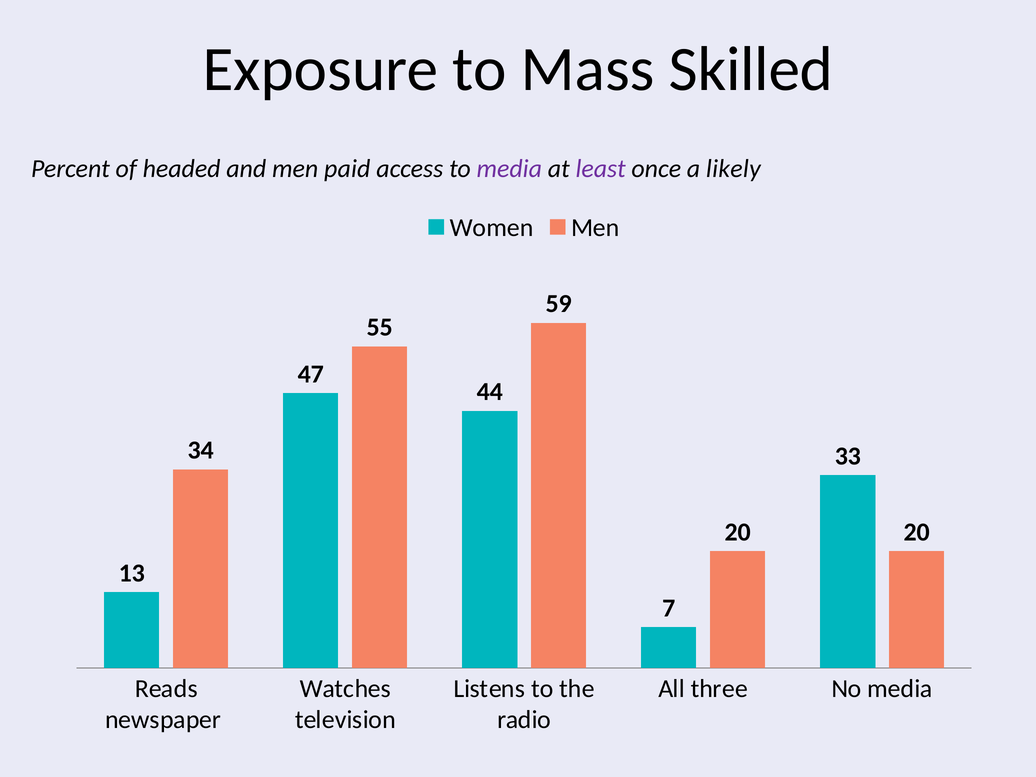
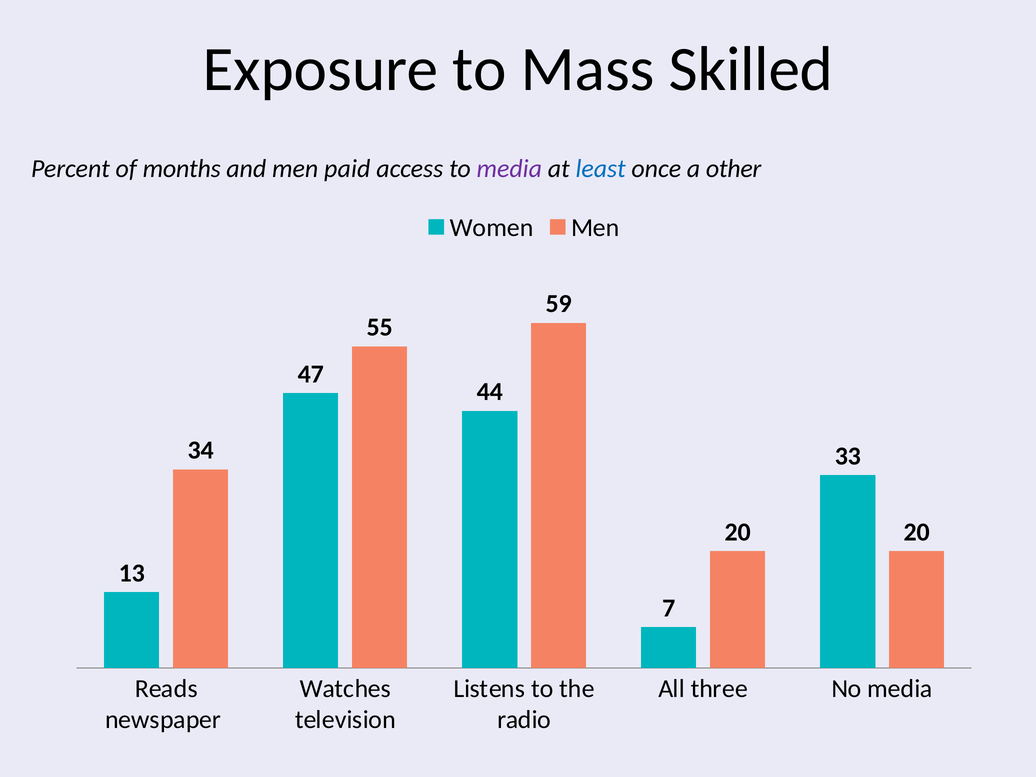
headed: headed -> months (182, 169)
least colour: purple -> blue (601, 169)
likely: likely -> other (734, 169)
